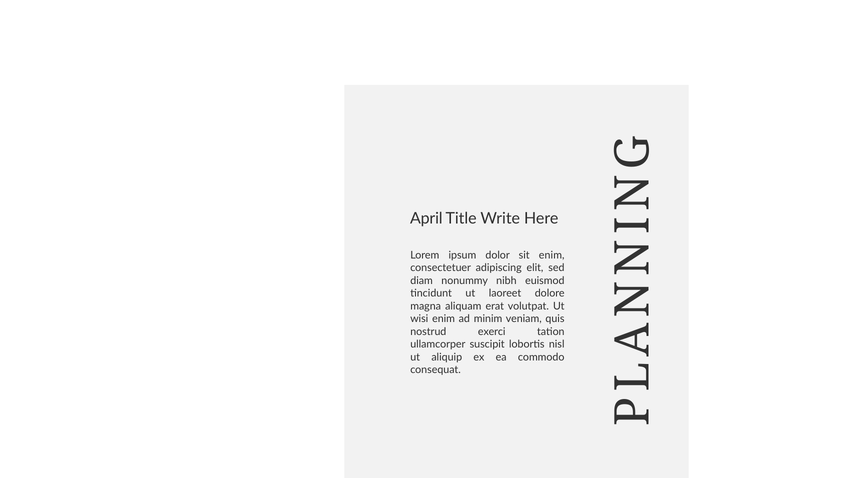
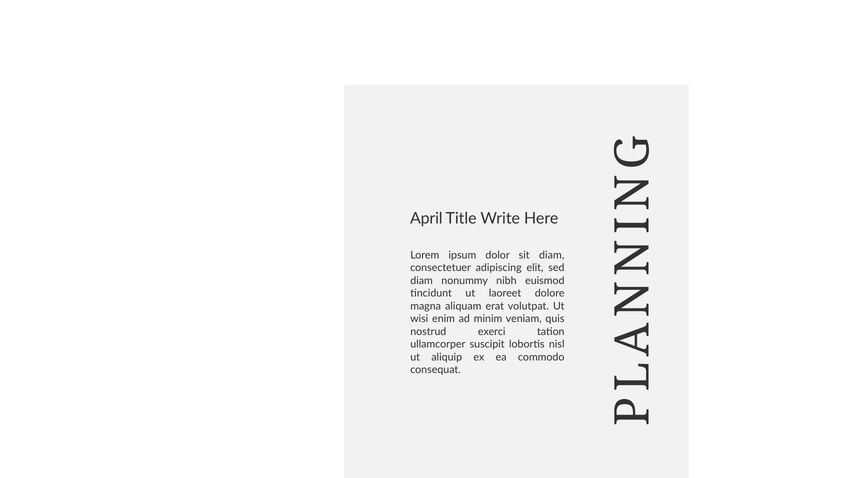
sit enim: enim -> diam (552, 256)
